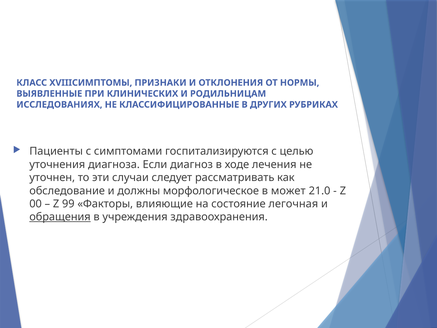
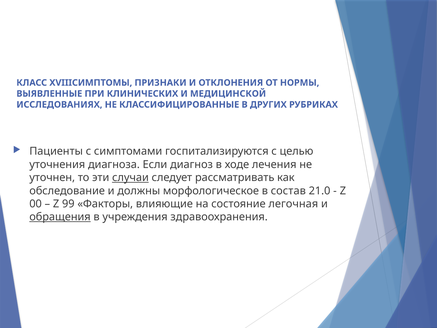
РОДИЛЬНИЦАМ: РОДИЛЬНИЦАМ -> МЕДИЦИНСКОЙ (228, 94)
случаи underline: none -> present (130, 177)
может: может -> состав (288, 191)
